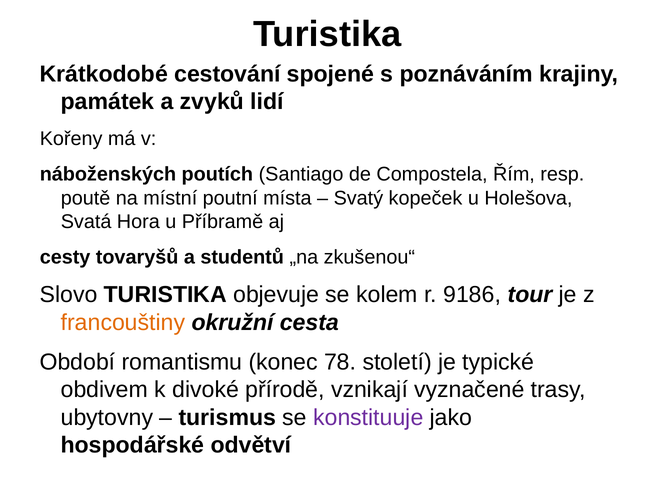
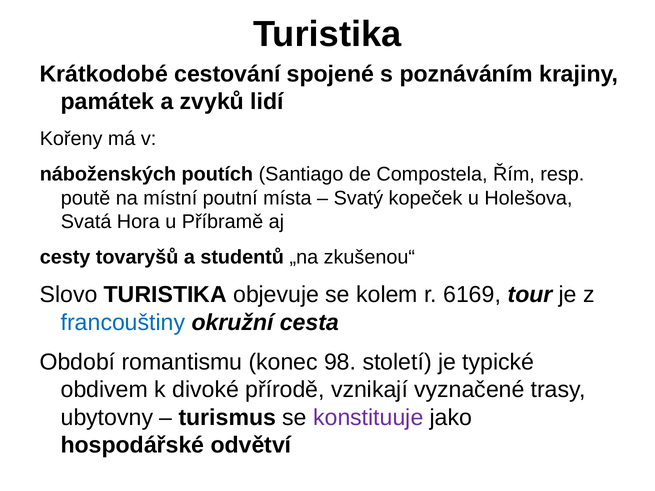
9186: 9186 -> 6169 (472, 295)
francouštiny colour: orange -> blue (123, 323)
78: 78 -> 98 (340, 362)
